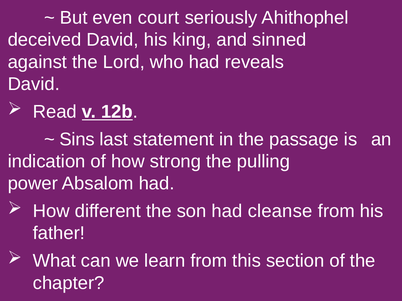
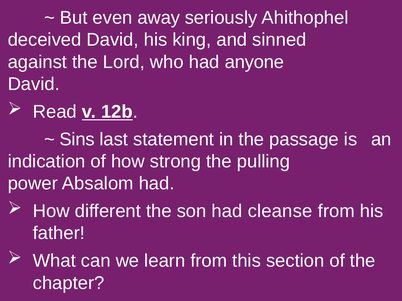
court: court -> away (159, 18)
reveals: reveals -> anyone (254, 62)
